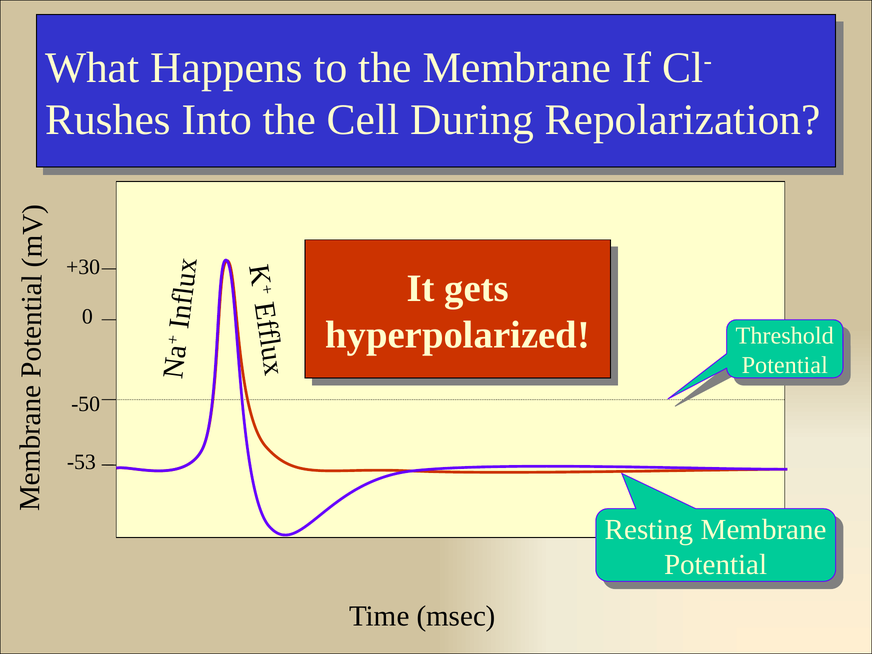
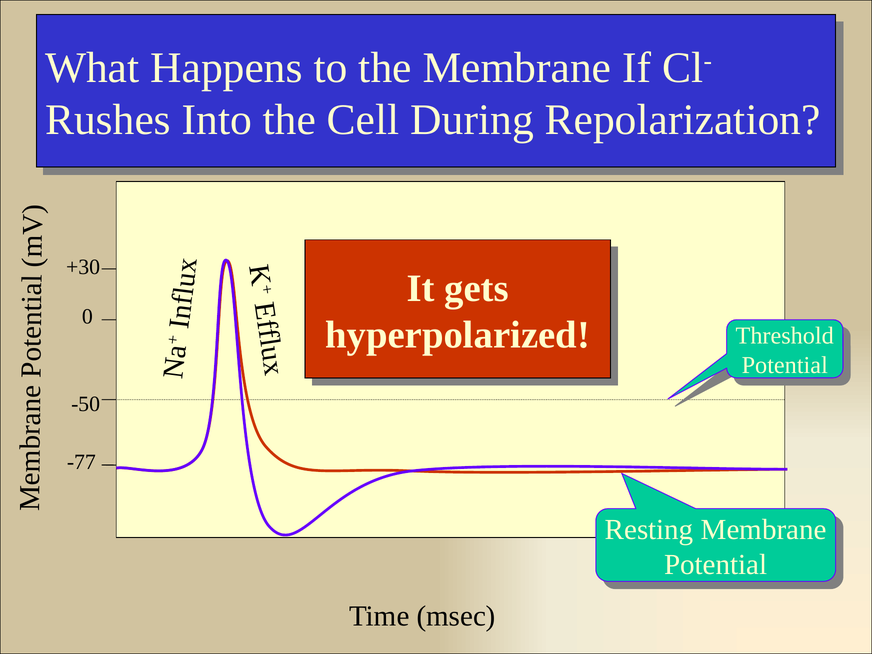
-53: -53 -> -77 (81, 462)
